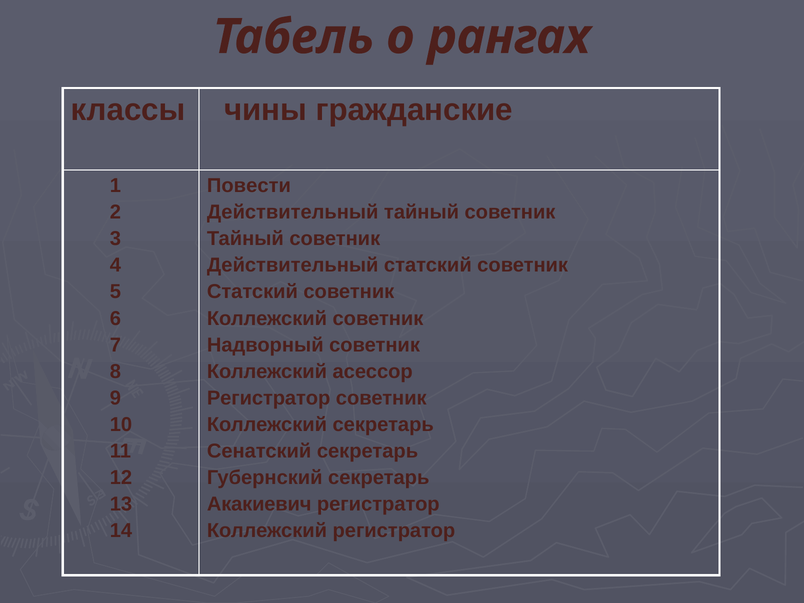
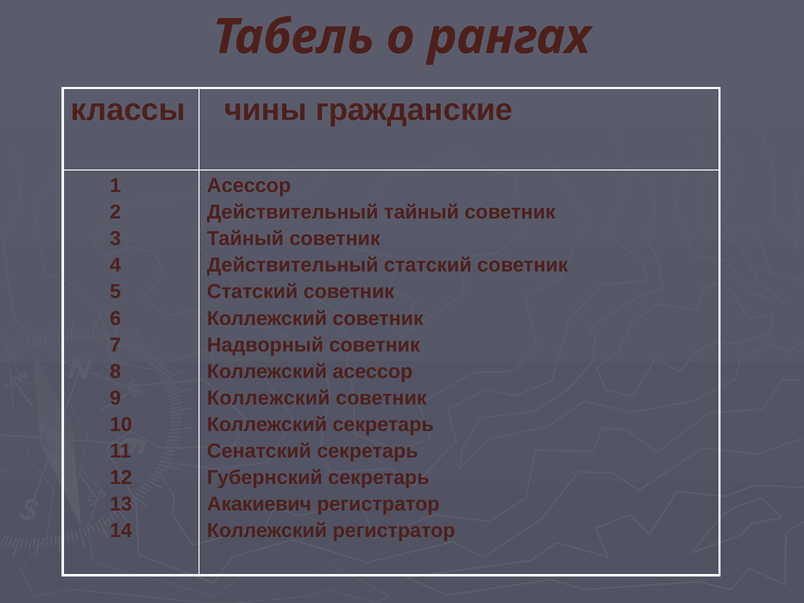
Повести: Повести -> Асессор (249, 186)
Регистратор: Регистратор -> Коллежский (268, 398)
